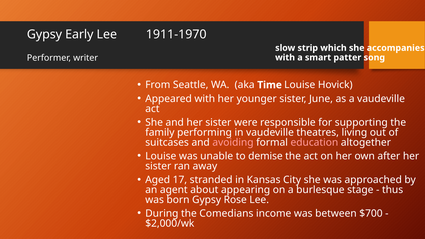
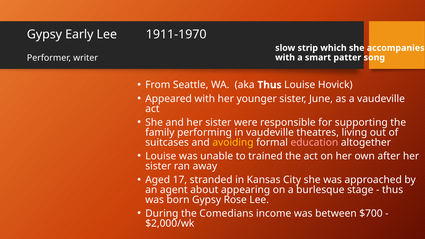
aka Time: Time -> Thus (270, 85)
avoiding colour: pink -> yellow (233, 142)
demise: demise -> trained (265, 156)
